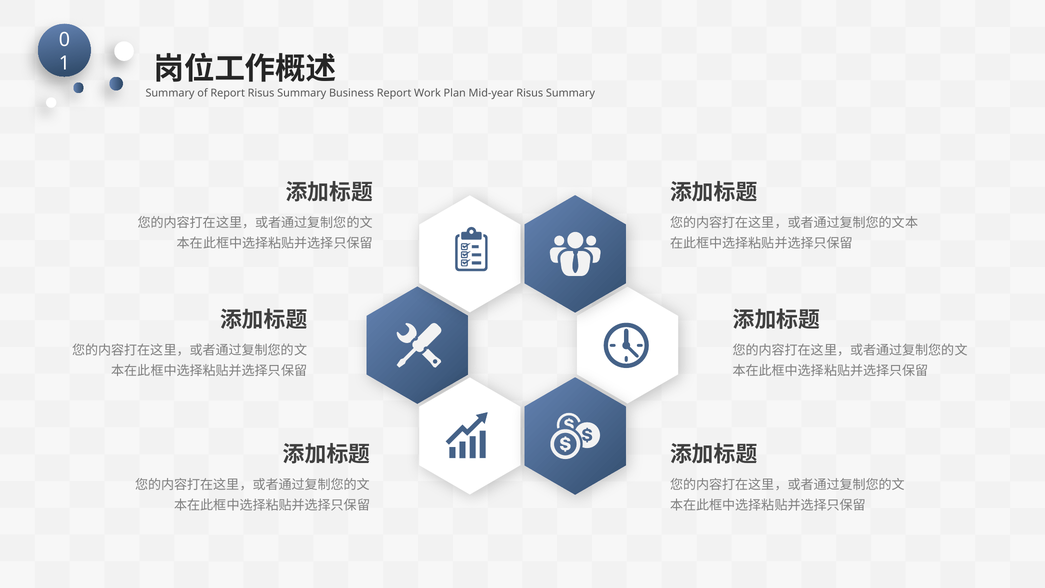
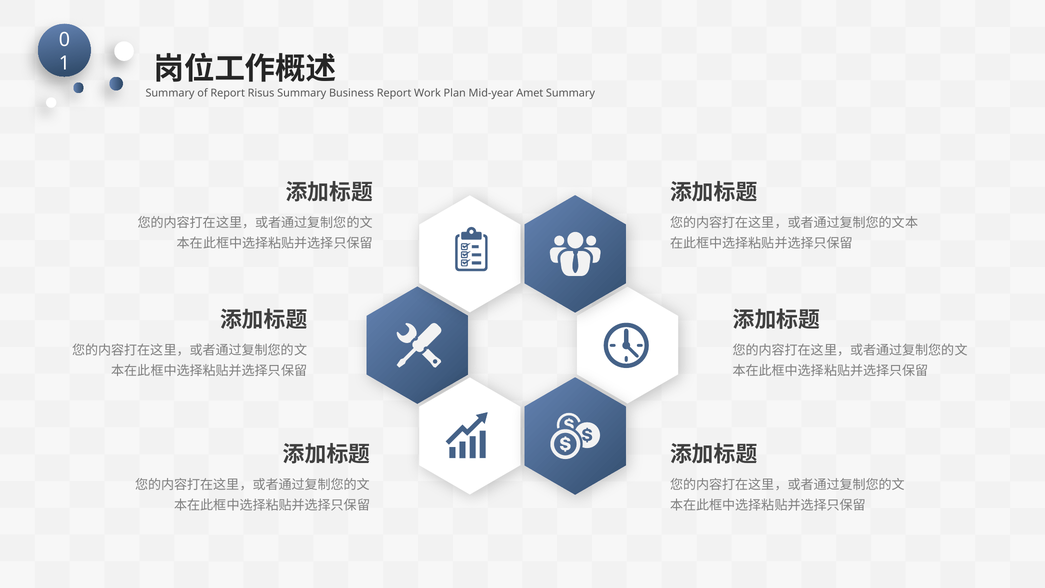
Mid-year Risus: Risus -> Amet (530, 93)
